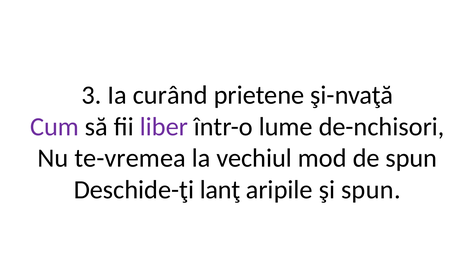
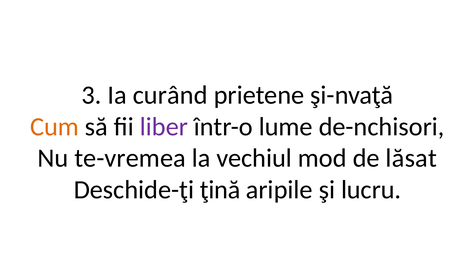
Cum colour: purple -> orange (55, 127)
de spun: spun -> lăsat (411, 158)
lanţ: lanţ -> ţină (220, 190)
şi spun: spun -> lucru (371, 190)
